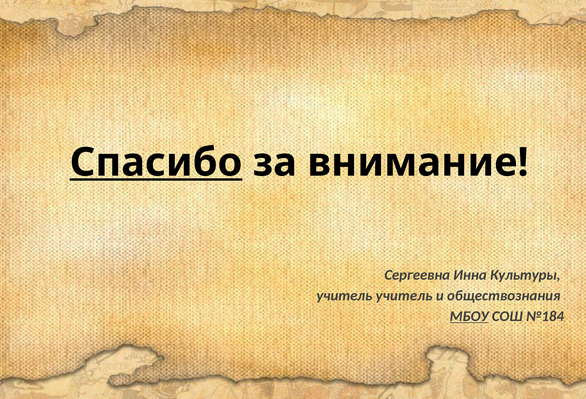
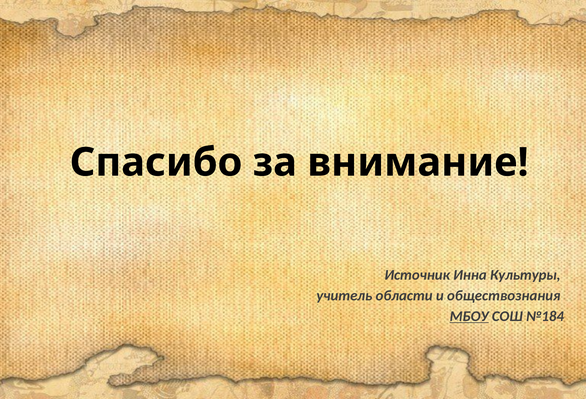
Спасибо underline: present -> none (156, 162)
Сергеевна: Сергеевна -> Источник (417, 275)
учитель учитель: учитель -> области (404, 295)
